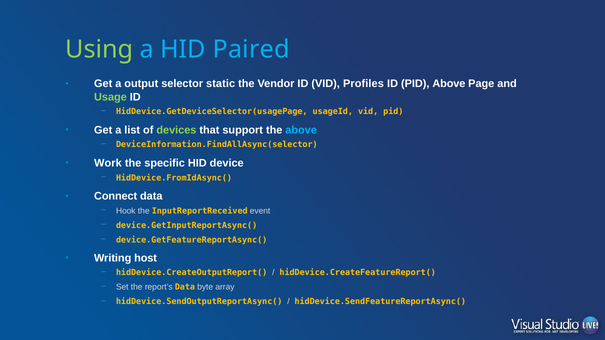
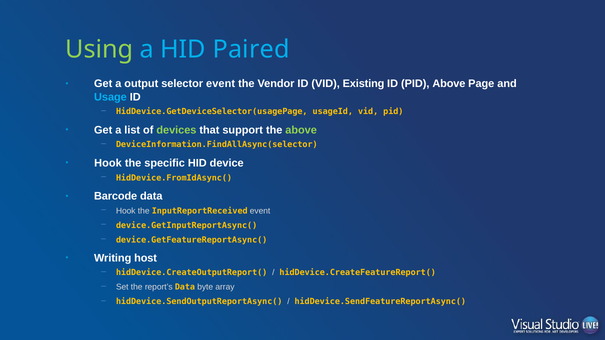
selector static: static -> event (221, 84)
Profiles: Profiles -> Existing (364, 84)
Usage colour: light green -> light blue (110, 97)
above colour: light blue -> light green (301, 130)
Work: Work -> Hook (108, 163)
Connect: Connect -> Barcode (116, 196)
